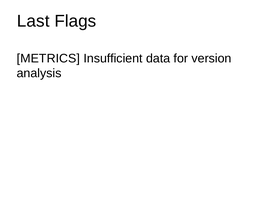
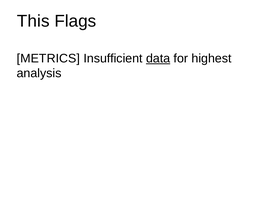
Last: Last -> This (33, 21)
data underline: none -> present (158, 59)
version: version -> highest (211, 59)
